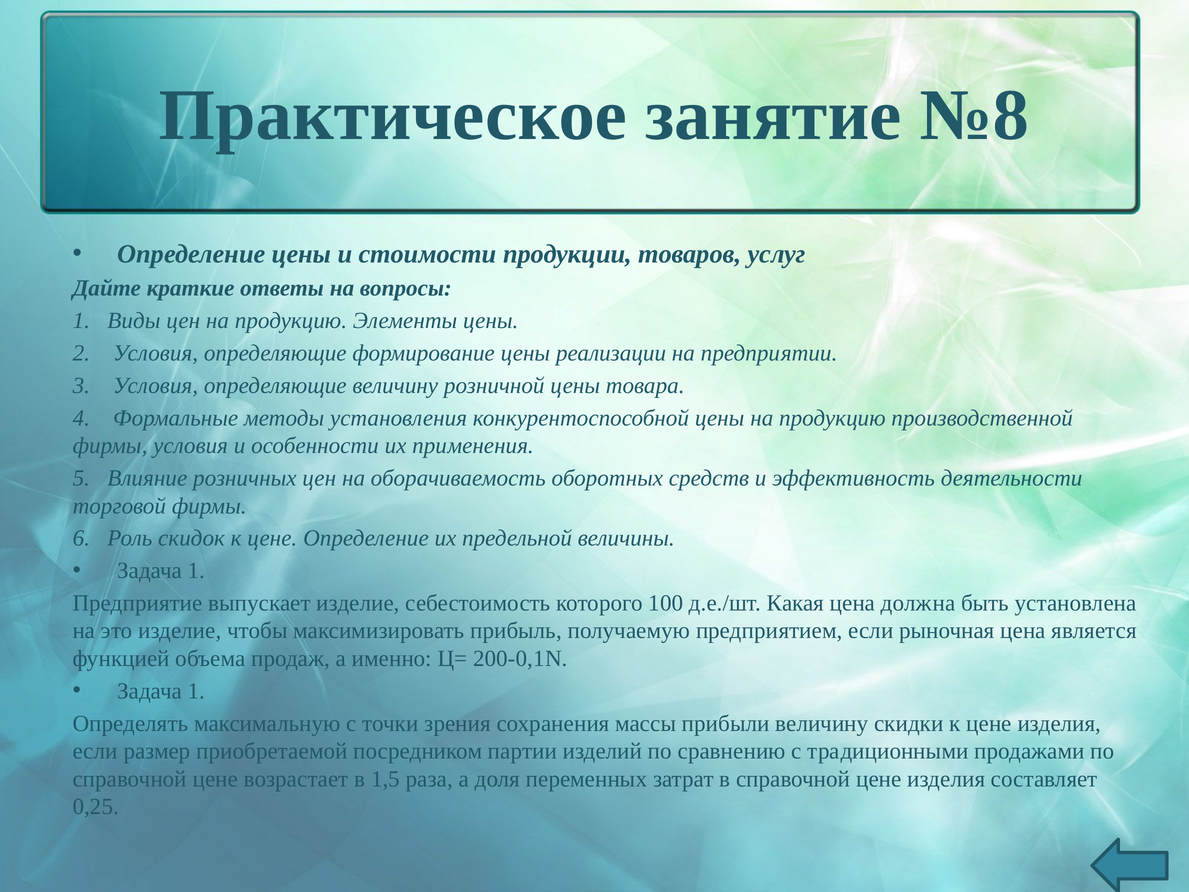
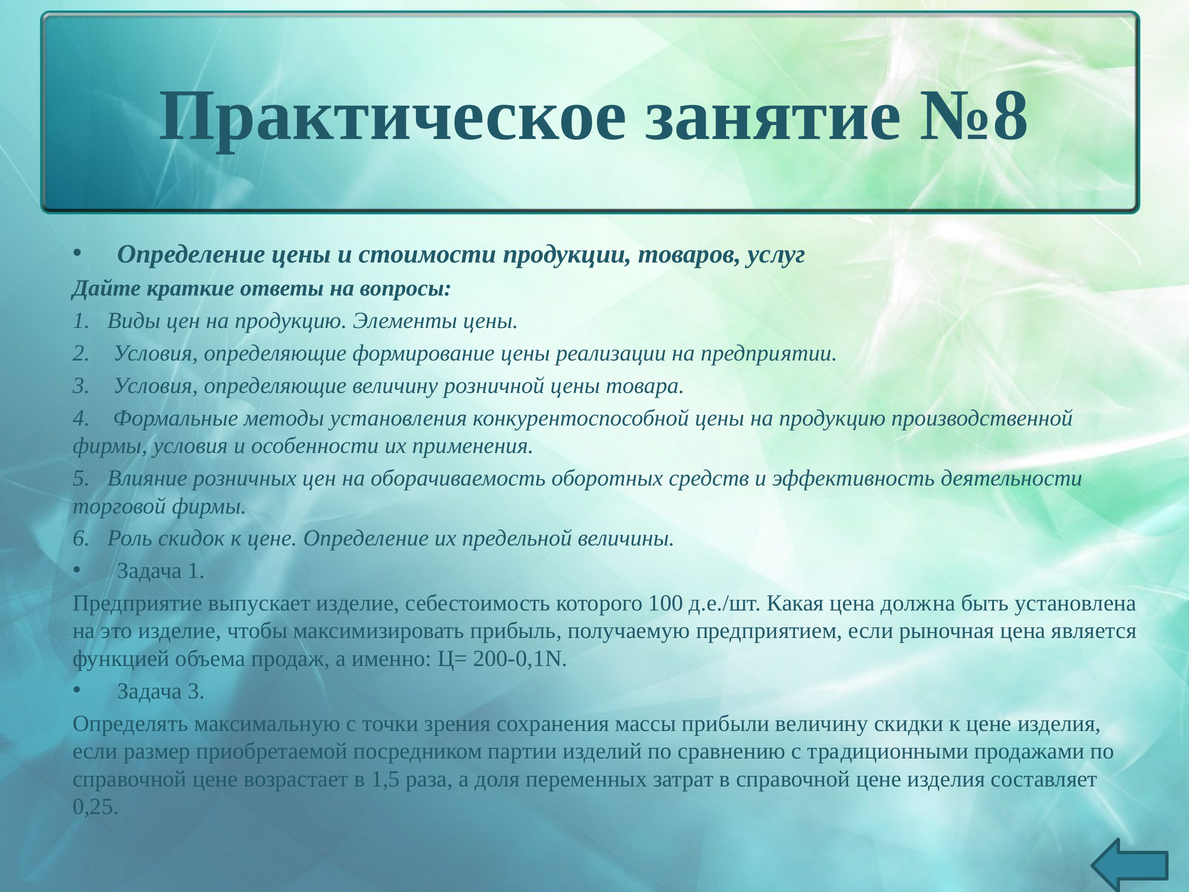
1: 1 -> 3 (197, 691)
